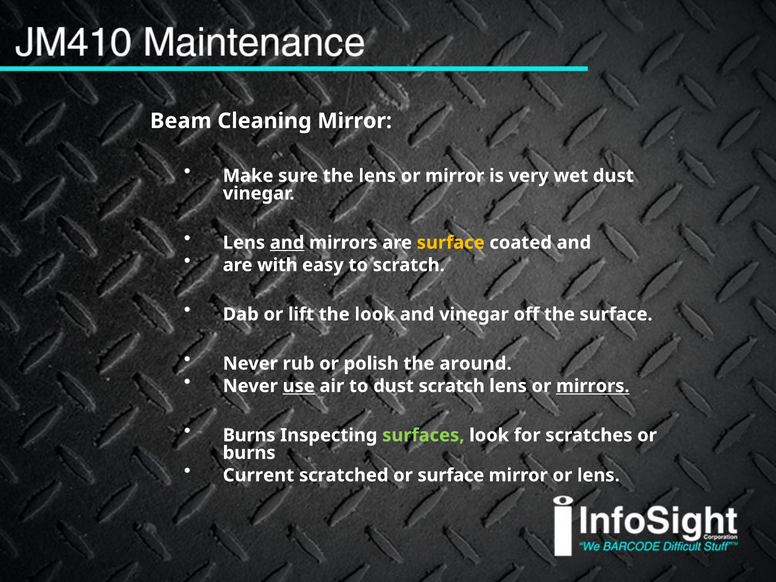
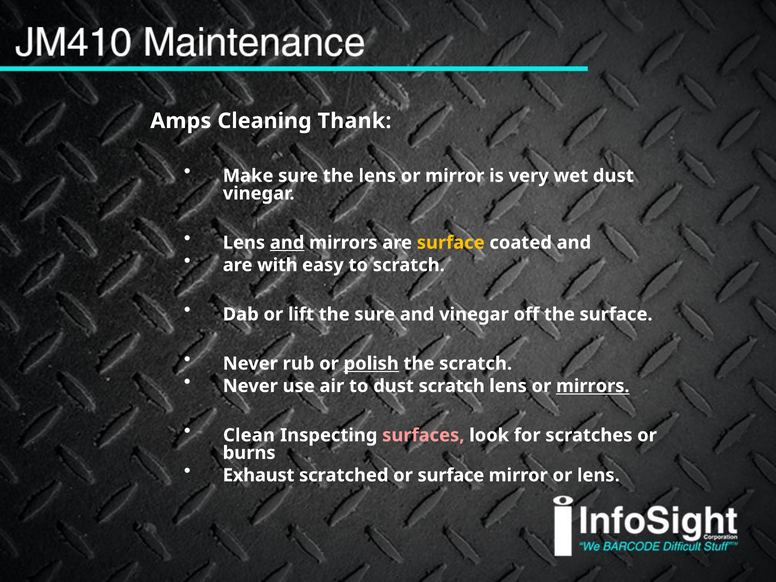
Beam: Beam -> Amps (181, 121)
Cleaning Mirror: Mirror -> Thank (355, 121)
the look: look -> sure (375, 314)
polish underline: none -> present (371, 364)
the around: around -> scratch (476, 364)
use underline: present -> none (299, 386)
Burns: Burns -> Clean (249, 435)
surfaces colour: light green -> pink (423, 435)
Current: Current -> Exhaust (259, 475)
